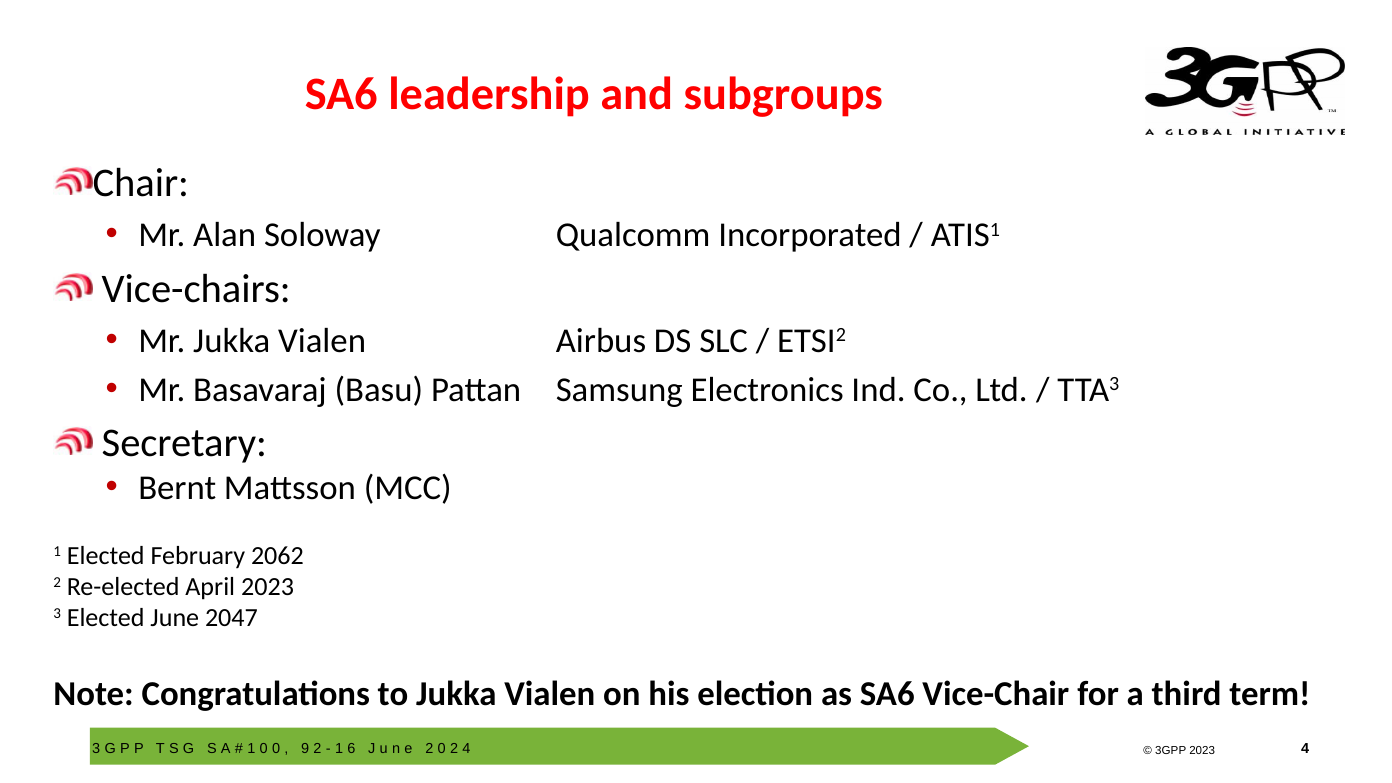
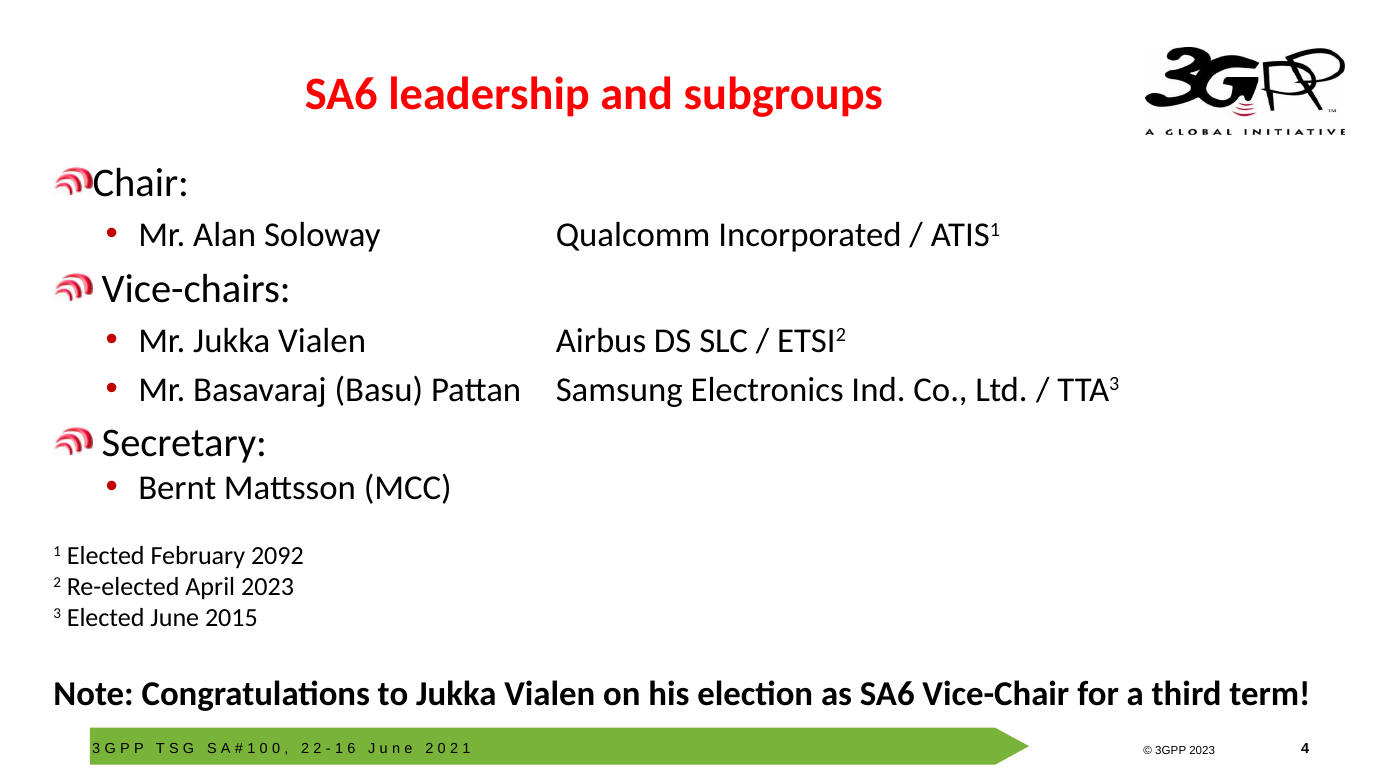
2062: 2062 -> 2092 (277, 556)
2047: 2047 -> 2015 (231, 618)
9: 9 -> 2 (305, 749)
2 4: 4 -> 1 (466, 749)
